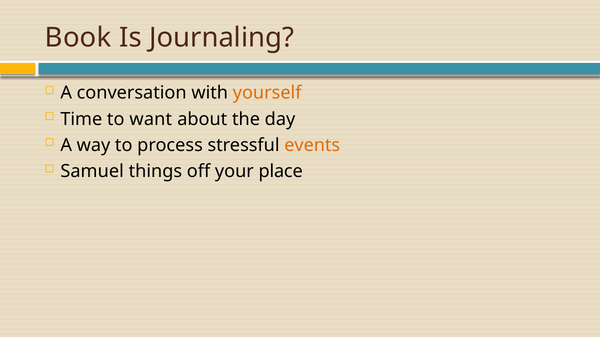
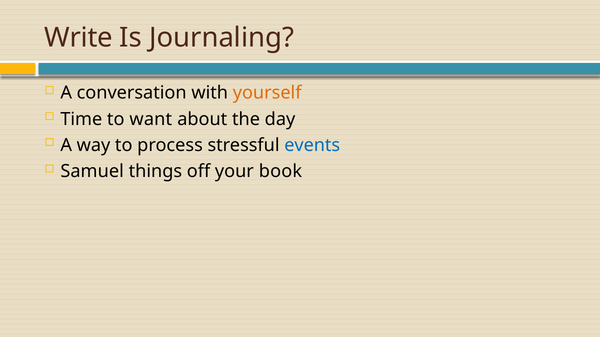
Book: Book -> Write (79, 38)
events colour: orange -> blue (312, 145)
place: place -> book (280, 172)
